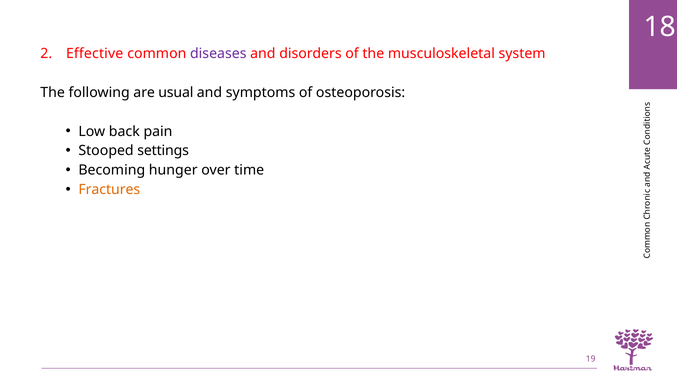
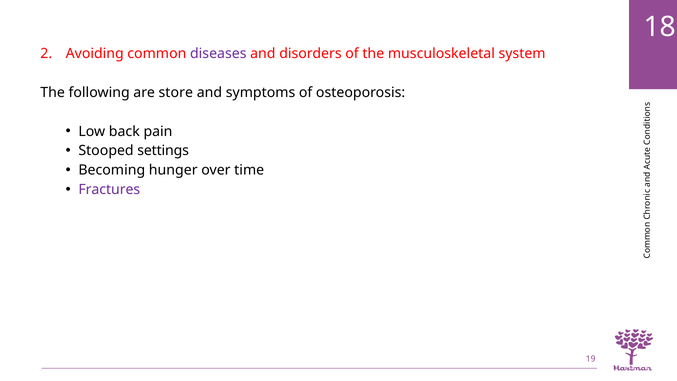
Effective: Effective -> Avoiding (95, 53)
usual: usual -> store (176, 92)
Fractures colour: orange -> purple (109, 190)
